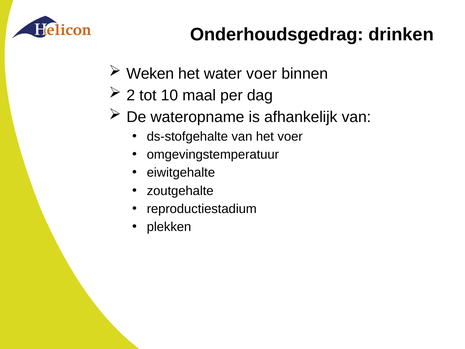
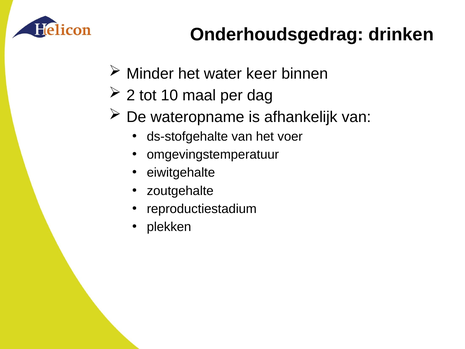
Weken: Weken -> Minder (150, 74)
water voer: voer -> keer (262, 74)
